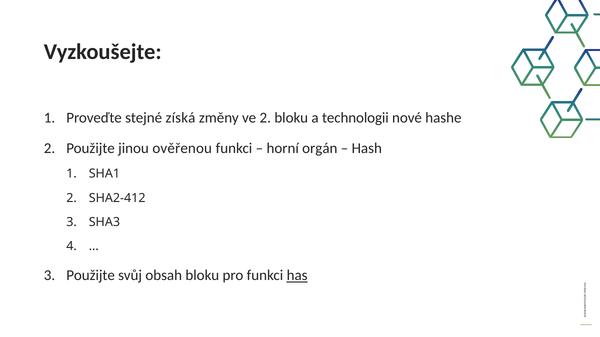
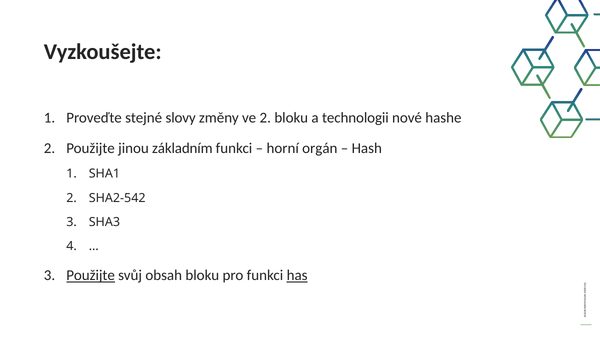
získá: získá -> slovy (181, 118)
ověřenou: ověřenou -> základním (182, 149)
SHA2-412: SHA2-412 -> SHA2-542 (117, 198)
Použijte underline: none -> present (91, 276)
